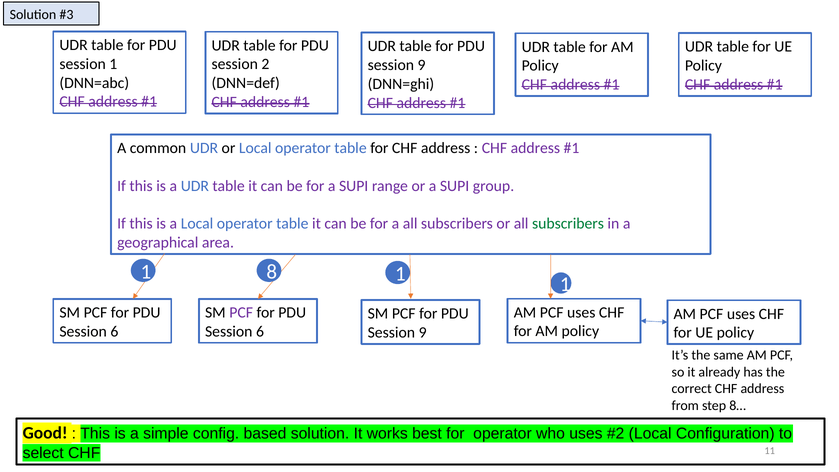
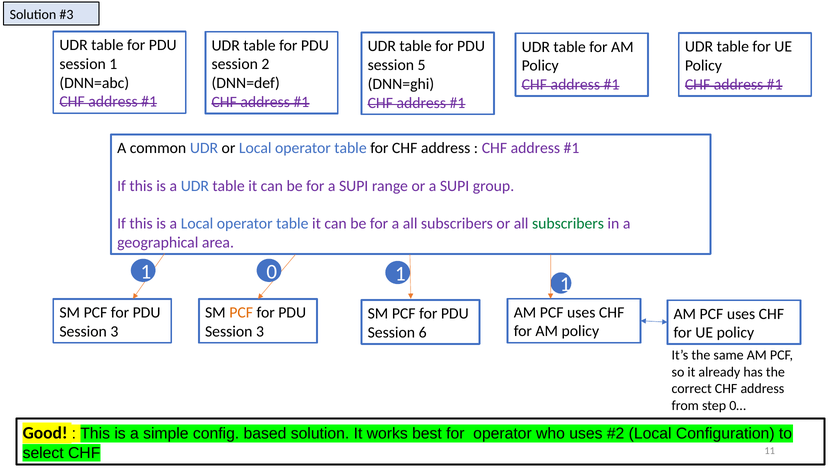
9: 9 -> 5 (422, 65)
8: 8 -> 0 (272, 272)
PCF colour: purple -> orange (241, 313)
6: 6 -> 3 (114, 331)
6: 6 -> 3 (260, 331)
9: 9 -> 6 (423, 333)
8…: 8… -> 0… (738, 406)
